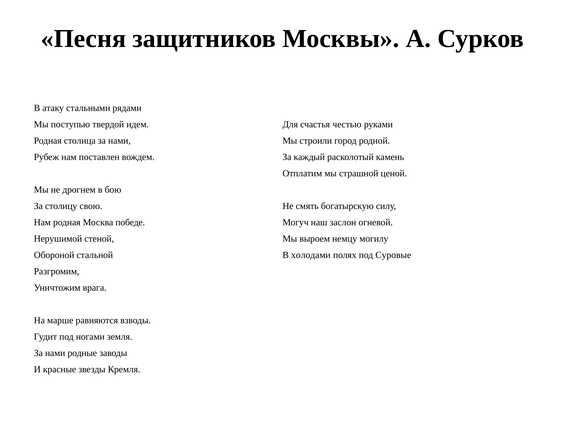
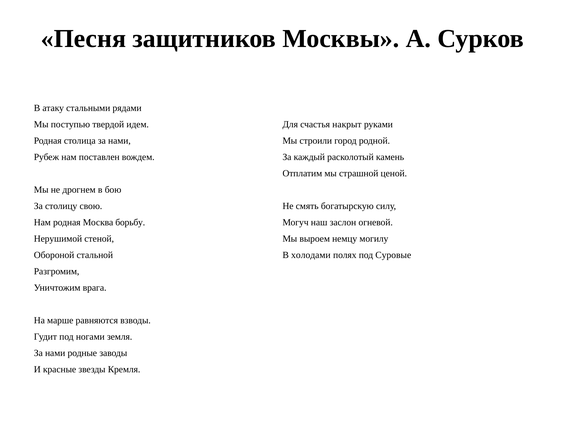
честью: честью -> накрыт (347, 124)
победе: победе -> борьбу (130, 222)
